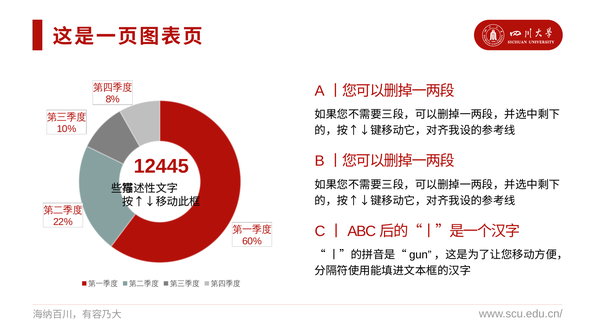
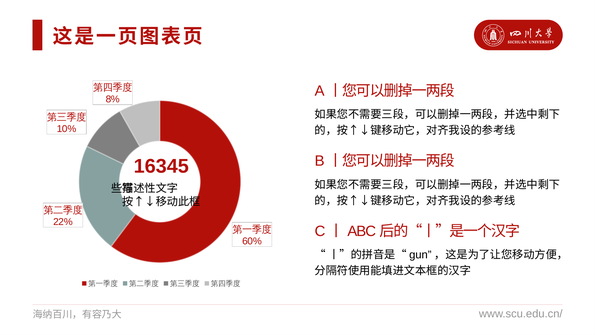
12445: 12445 -> 16345 (161, 166)
